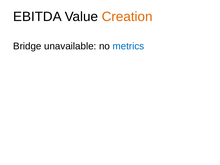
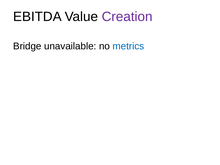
Creation colour: orange -> purple (127, 17)
